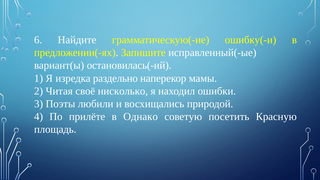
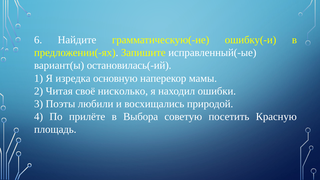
раздельно: раздельно -> основную (115, 78)
Однако: Однако -> Выбора (141, 117)
